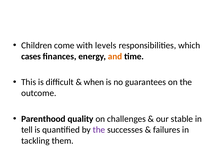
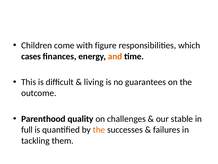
levels: levels -> figure (106, 45)
when: when -> living (94, 82)
tell: tell -> full (27, 129)
the colour: purple -> orange (99, 129)
